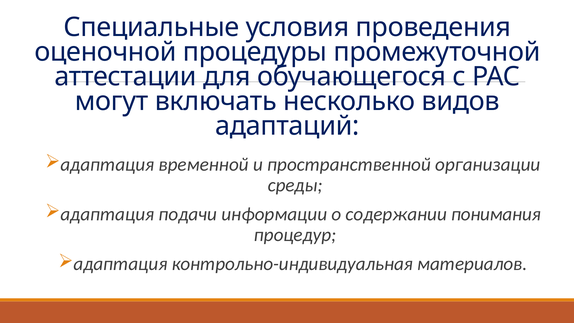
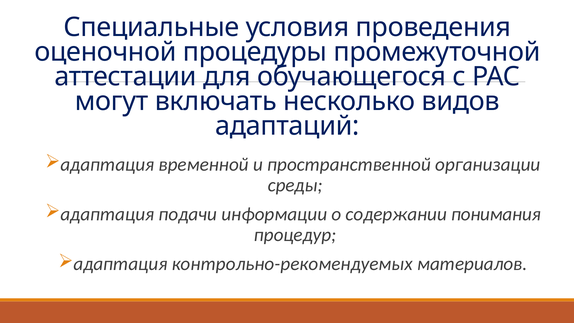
контрольно-индивидуальная: контрольно-индивидуальная -> контрольно-рекомендуемых (292, 264)
